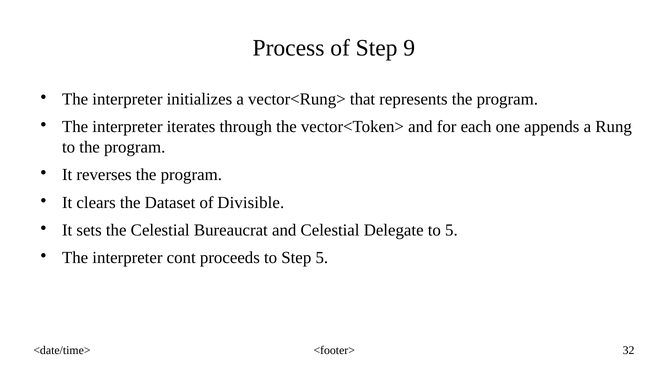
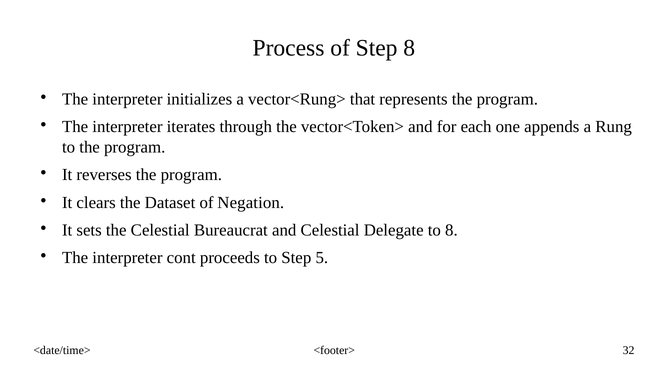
Step 9: 9 -> 8 (409, 48)
Divisible: Divisible -> Negation (251, 202)
to 5: 5 -> 8 (451, 230)
